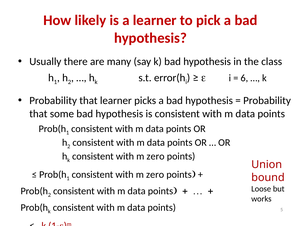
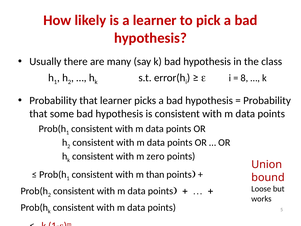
6: 6 -> 8 (244, 78)
zero: zero -> than (155, 174)
